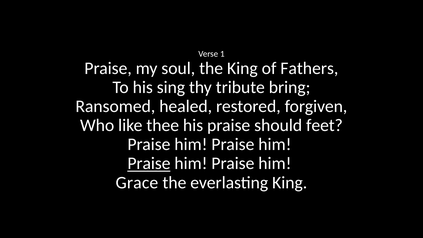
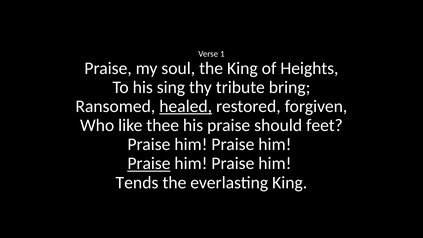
Fathers: Fathers -> Heights (309, 68)
healed underline: none -> present (186, 106)
Grace: Grace -> Tends (137, 182)
